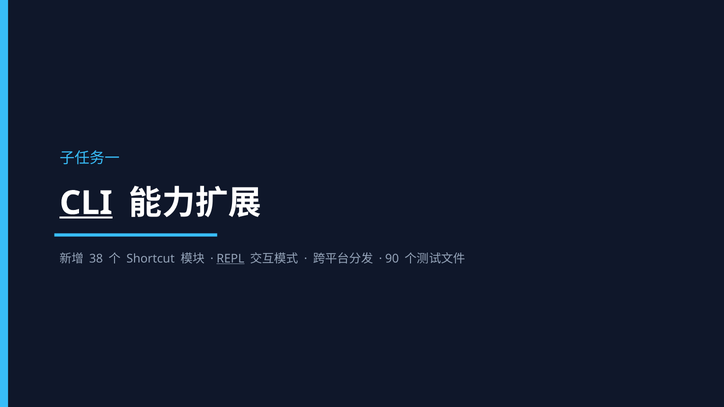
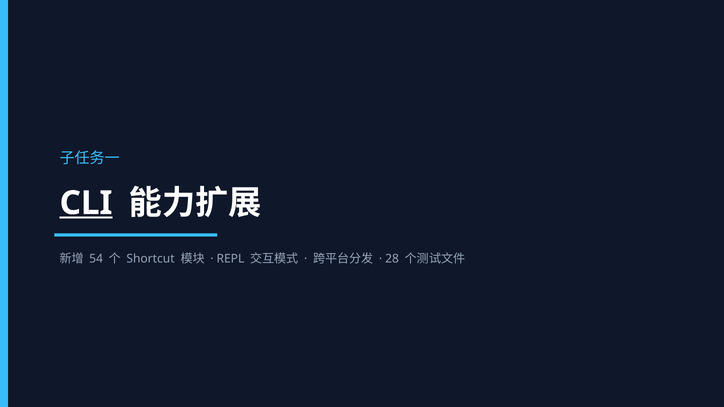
38: 38 -> 54 (96, 259)
REPL underline: present -> none (230, 259)
90: 90 -> 28 (392, 259)
